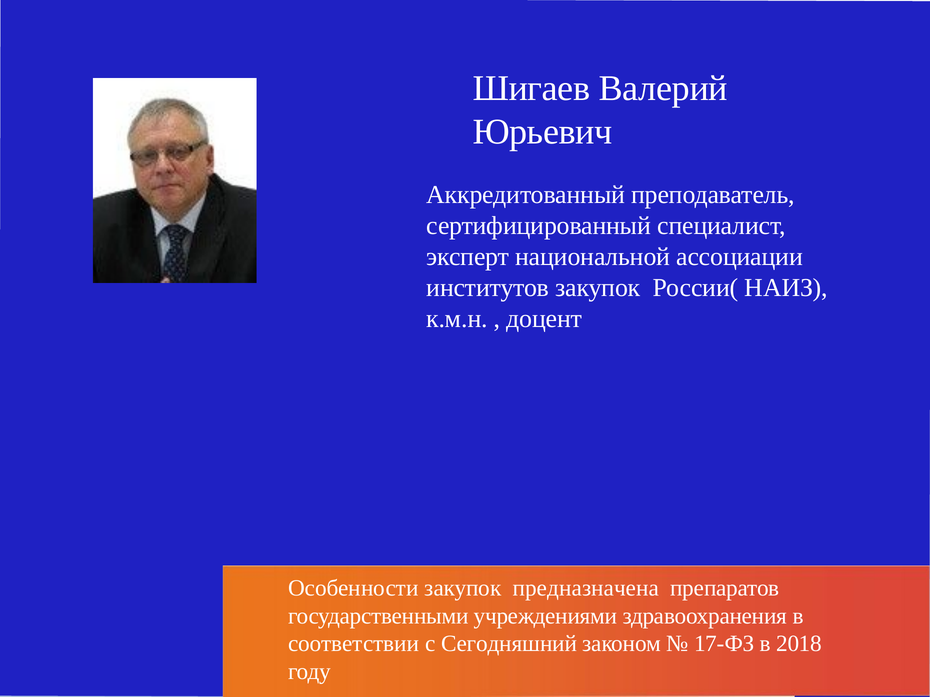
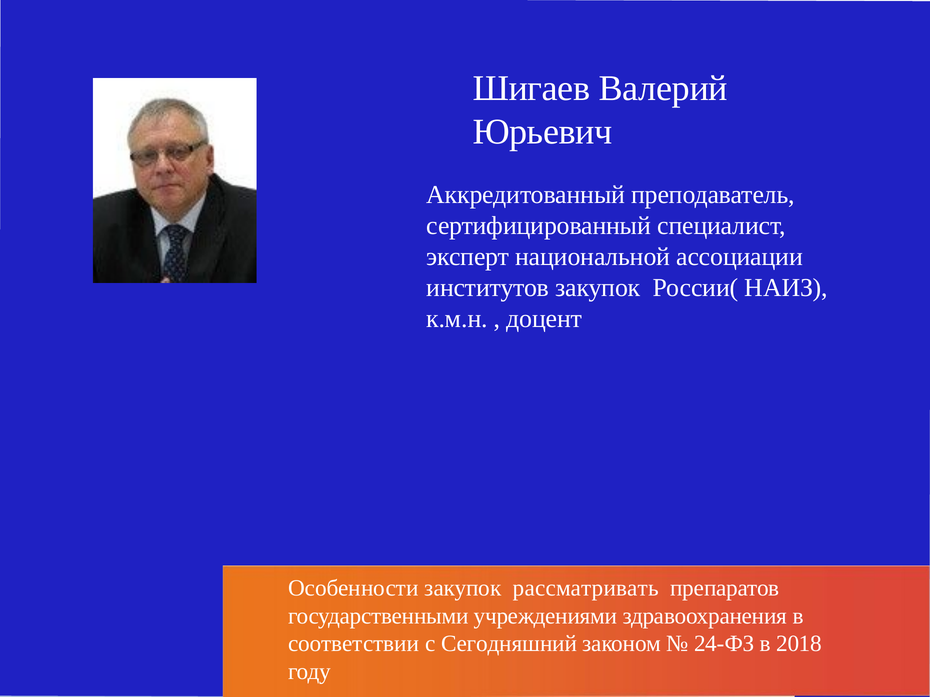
предназначена: предназначена -> рассматривать (586, 588)
17-ФЗ: 17-ФЗ -> 24-ФЗ (724, 644)
